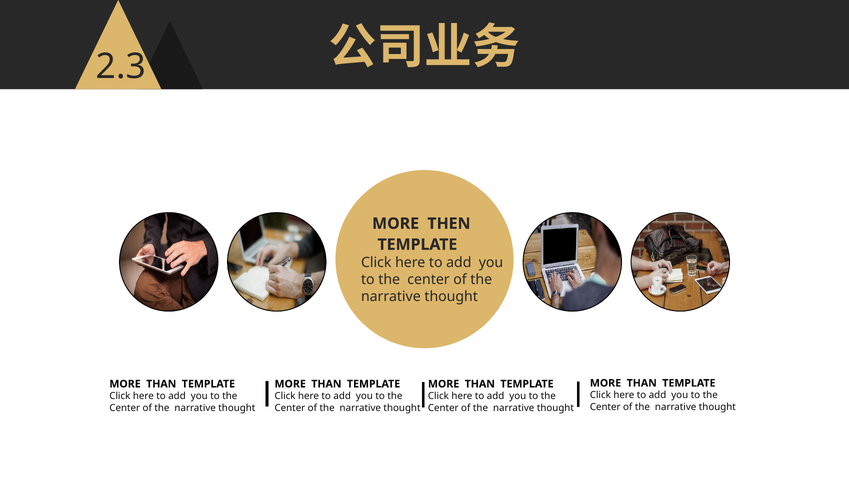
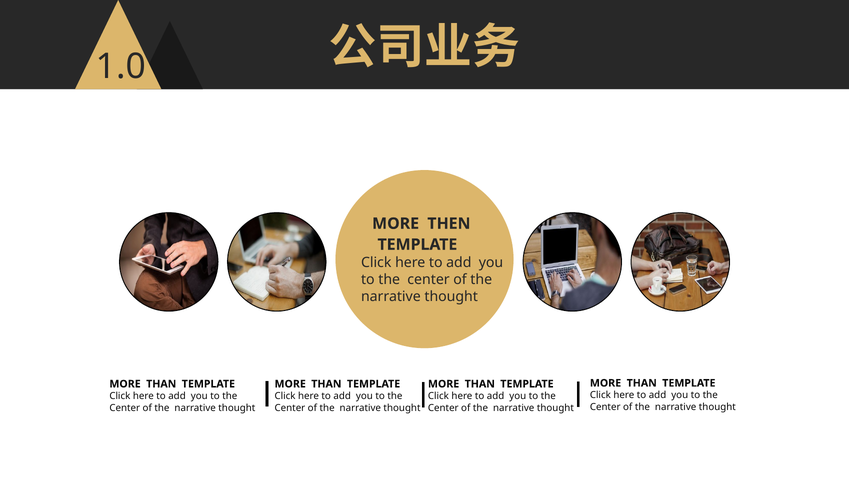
2.3: 2.3 -> 1.0 (121, 67)
